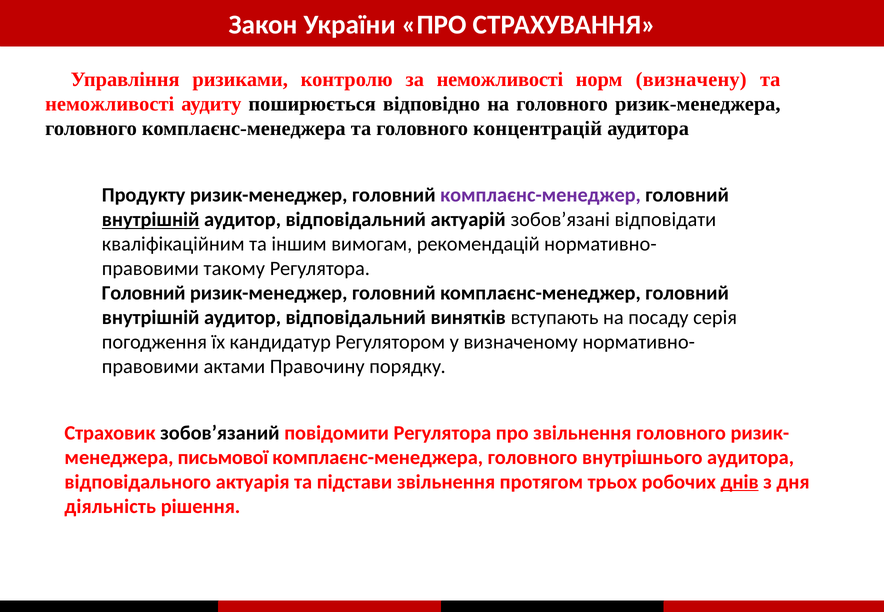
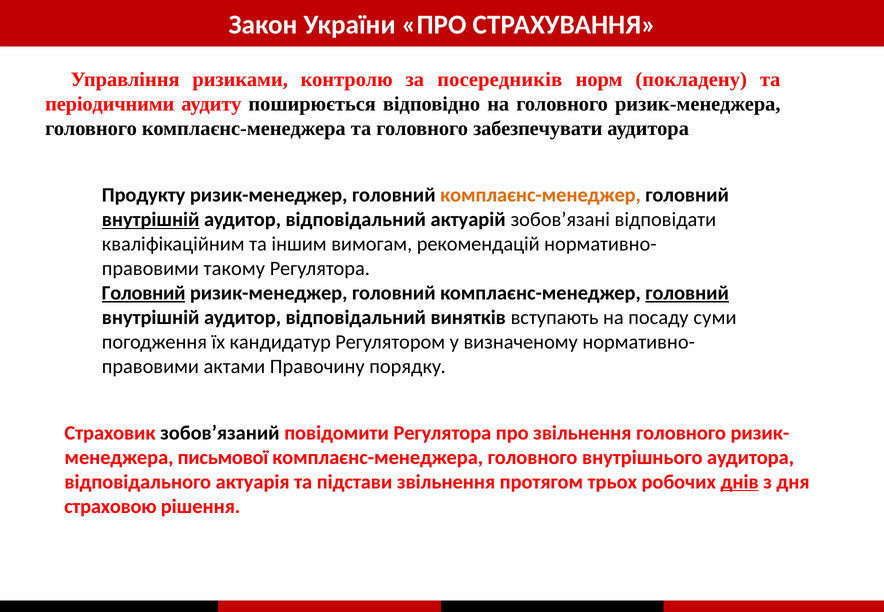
за неможливості: неможливості -> посередників (500, 79)
визначену: визначену -> покладену (691, 79)
неможливості: неможливості -> періодичними (110, 104)
концентрацій: концентрацій -> забезпечувати (538, 128)
комплаєнс-менеджер colour: purple -> orange (541, 195)
Головний underline: none -> present (144, 293)
головний underline: none -> present (687, 293)
серія: серія -> суми (715, 318)
діяльність: діяльність -> страховою (110, 506)
